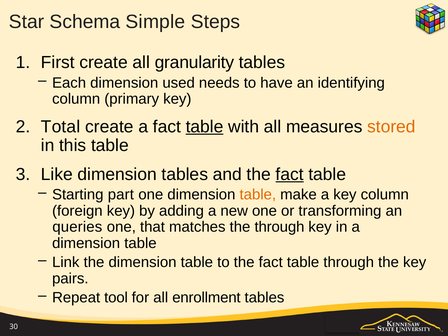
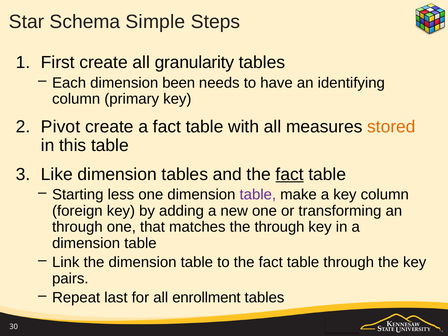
used: used -> been (179, 83)
Total: Total -> Pivot (61, 127)
table underline: present -> none (205, 127)
part: part -> less (121, 195)
table colour: orange -> purple (258, 195)
queries: queries -> through (77, 227)
tool: tool -> last (116, 298)
